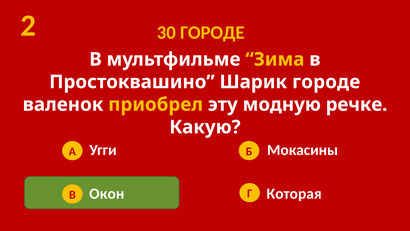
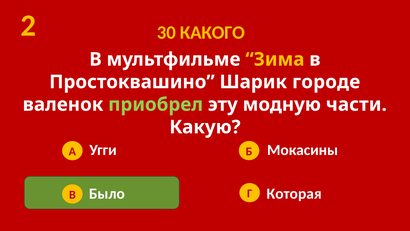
30 ГОРОДЕ: ГОРОДЕ -> КАКОГО (212, 33)
приобрел colour: yellow -> light green (156, 104)
речке: речке -> части (356, 104)
Окон: Окон -> Было (107, 193)
